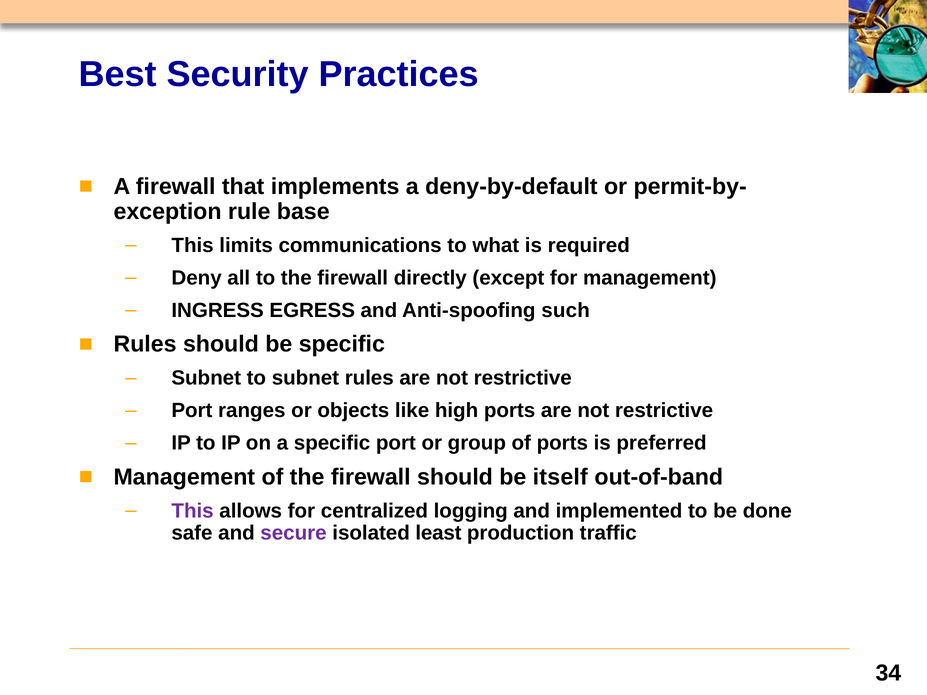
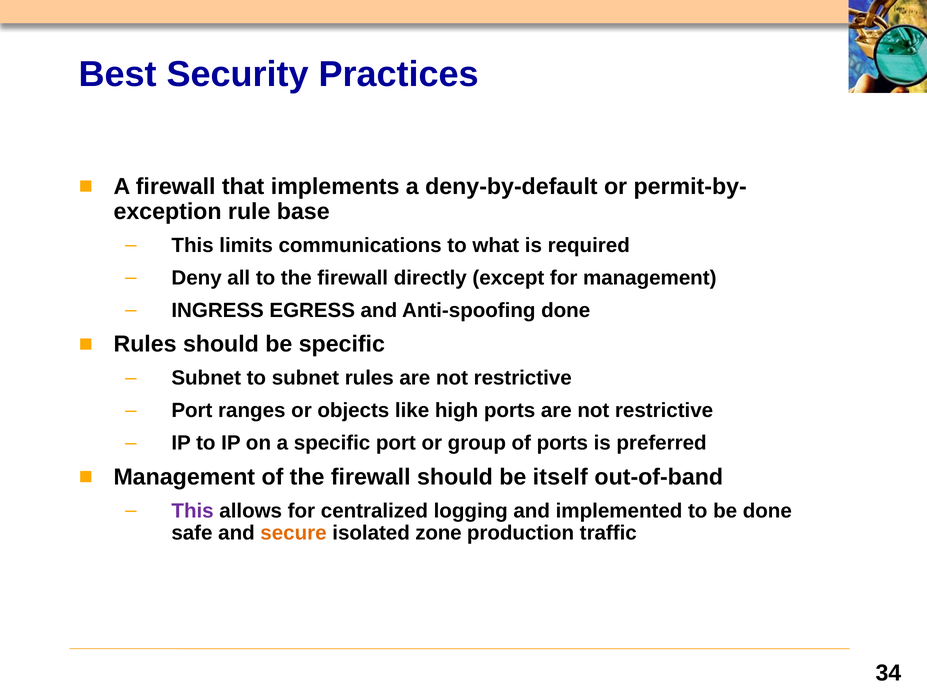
Anti-spoofing such: such -> done (566, 310)
secure colour: purple -> orange (294, 533)
least: least -> zone (438, 533)
